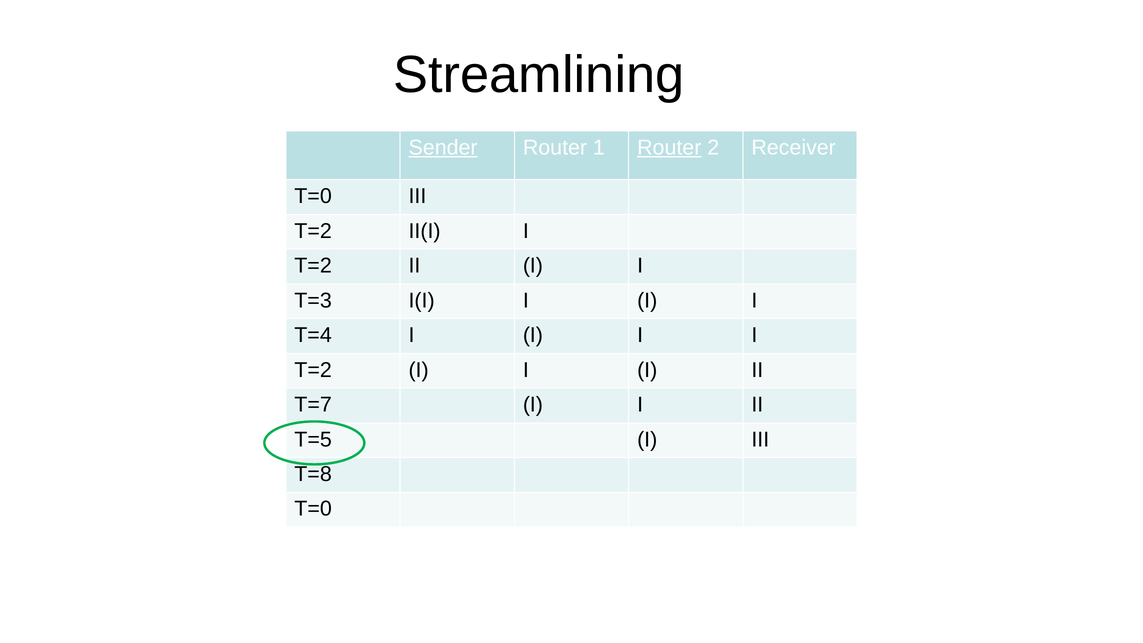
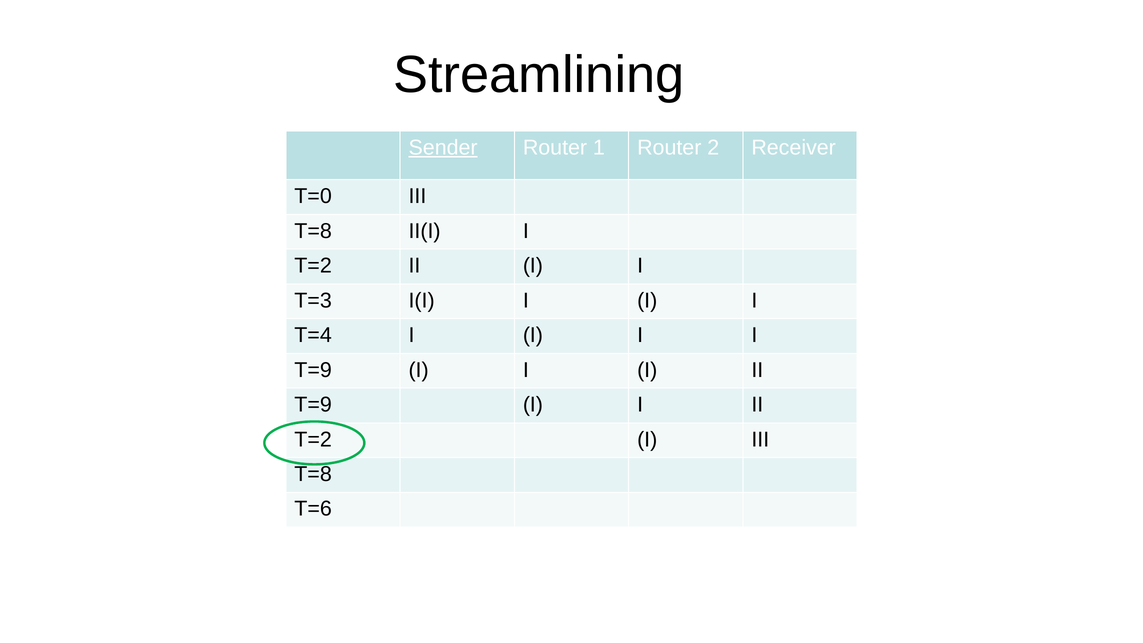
Router underline: present -> none (669, 148)
T=2: T=2 -> T=8 (313, 231)
T=2: T=2 -> T=9 (313, 370)
T=7: T=7 -> T=9 (313, 405)
T=5: T=5 -> T=2 (313, 439)
T=0: T=0 -> T=6 (313, 509)
